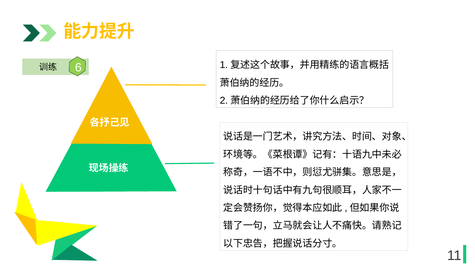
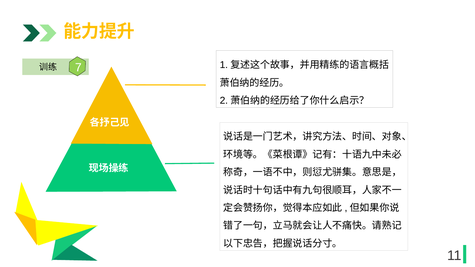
6: 6 -> 7 (78, 68)
